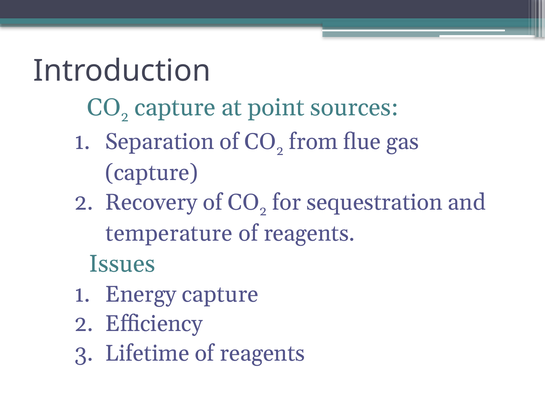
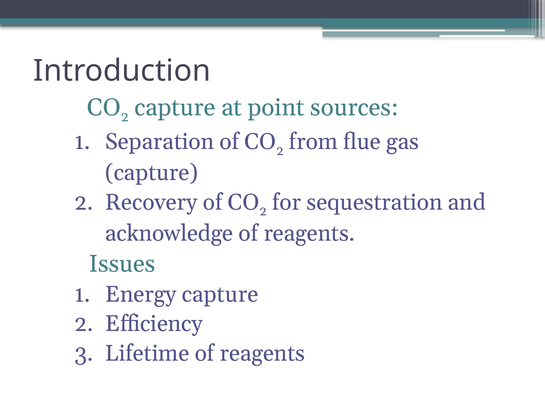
temperature: temperature -> acknowledge (169, 233)
